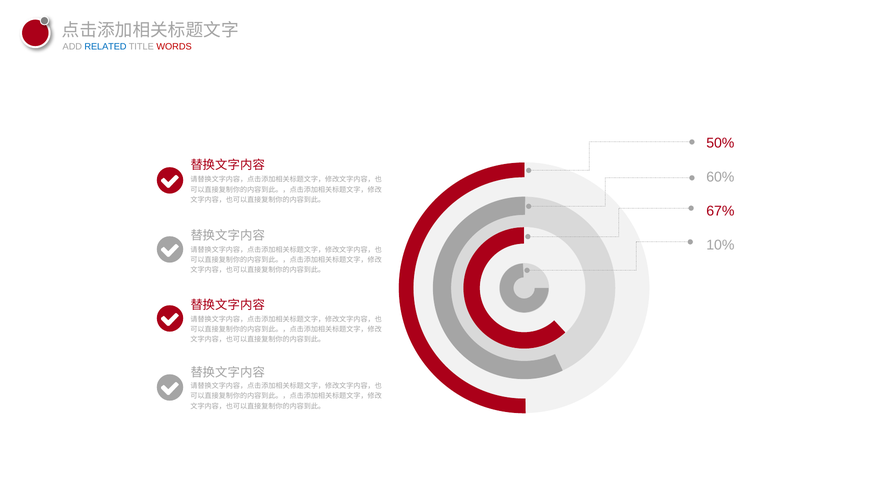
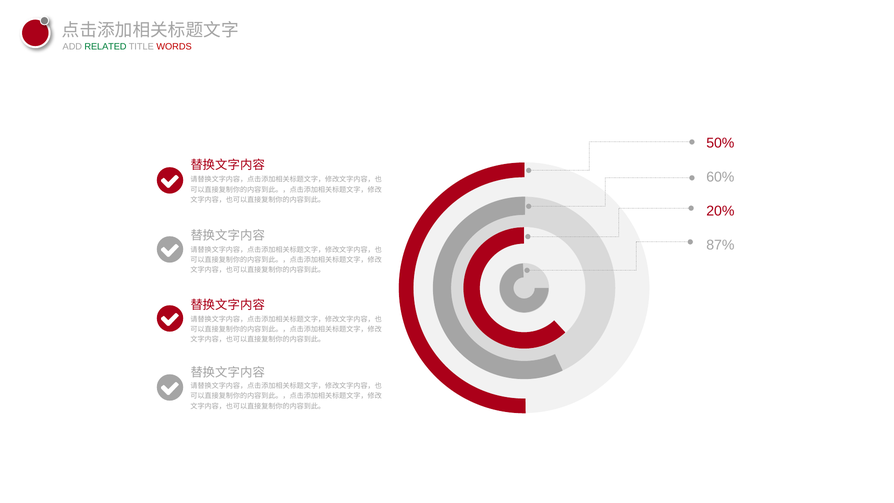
RELATED colour: blue -> green (105, 47)
67%: 67% -> 20% (720, 211)
10%: 10% -> 87% (720, 245)
